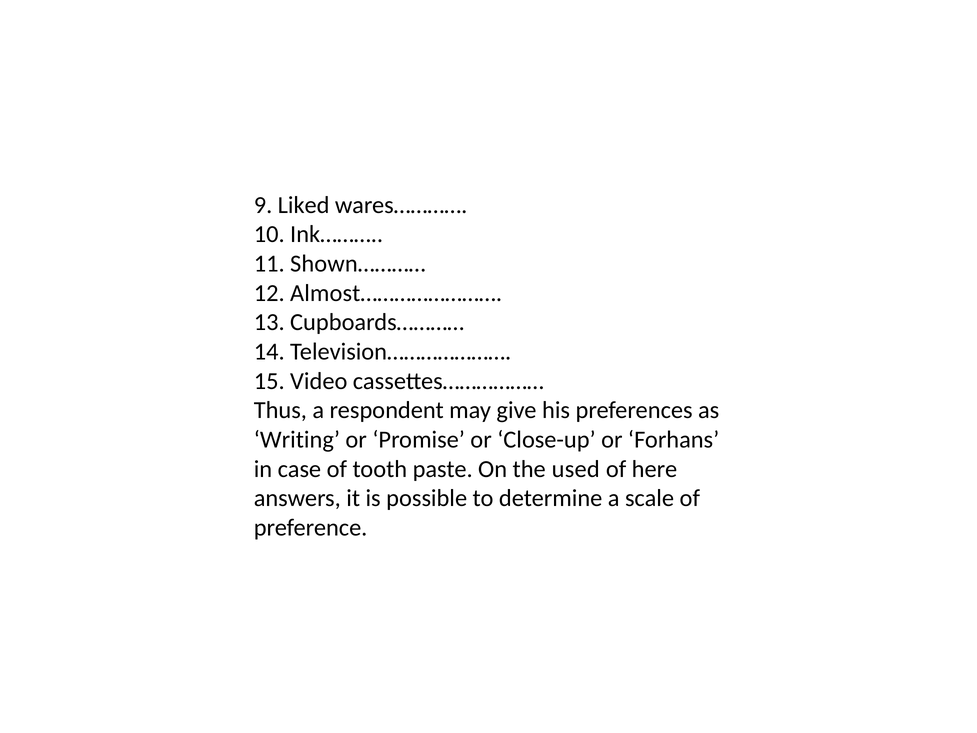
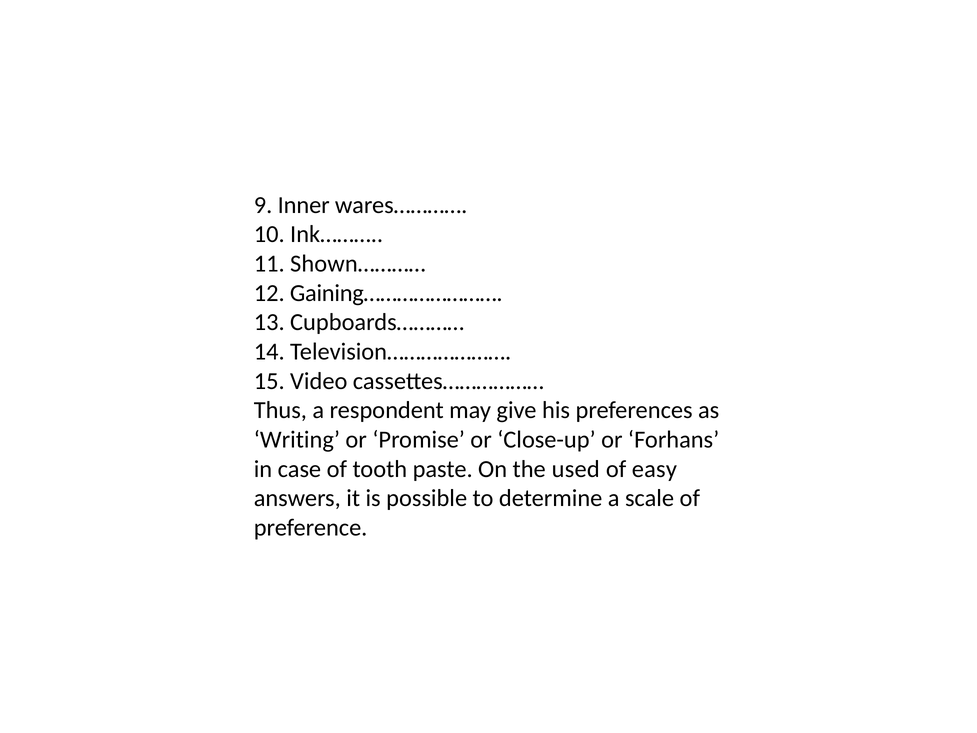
Liked: Liked -> Inner (304, 205)
Almost……………………: Almost…………………… -> Gaining…………………… (396, 293)
here: here -> easy (654, 469)
